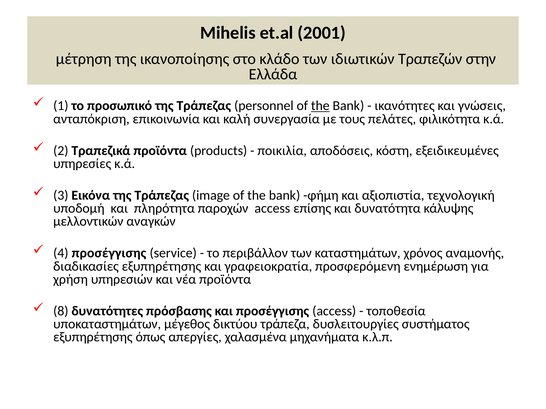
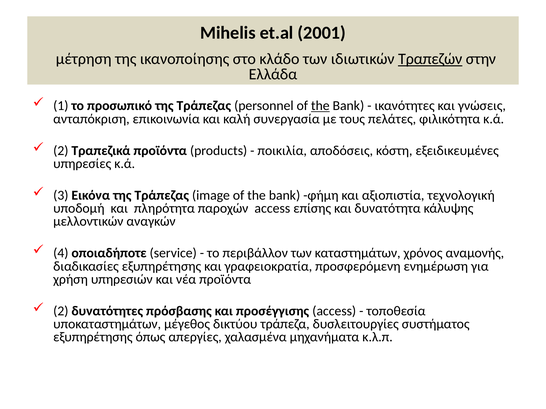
Τραπεζών underline: none -> present (430, 59)
4 προσέγγισης: προσέγγισης -> οποιαδήποτε (109, 253)
8: 8 -> 2 (61, 311)
